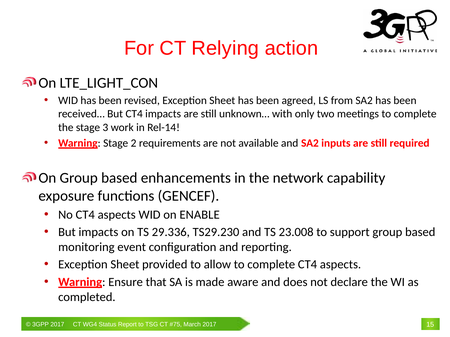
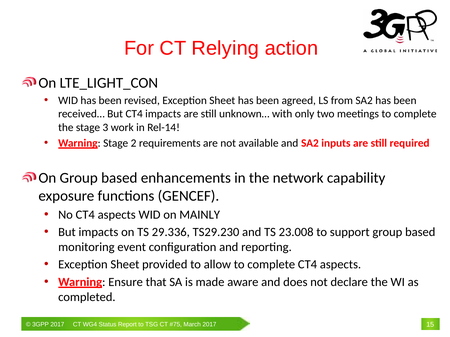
ENABLE: ENABLE -> MAINLY (200, 215)
